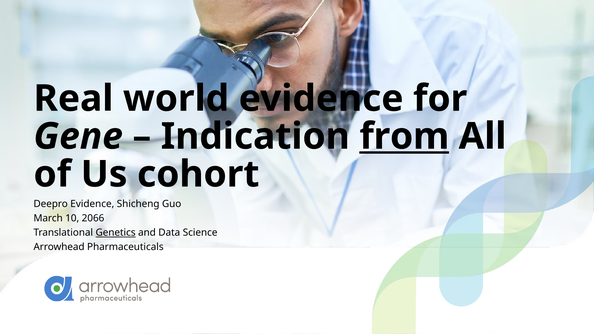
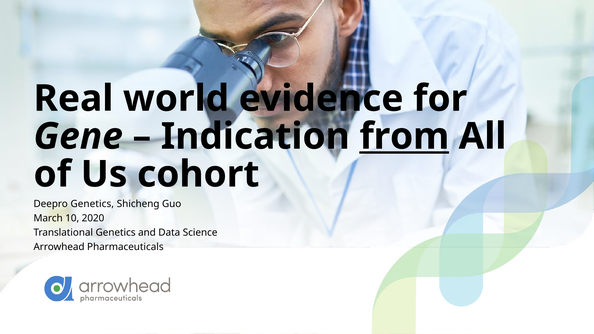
Evidence: Evidence -> Genetics (92, 204)
2066: 2066 -> 2020 (93, 218)
Genetics underline: present -> none (116, 233)
